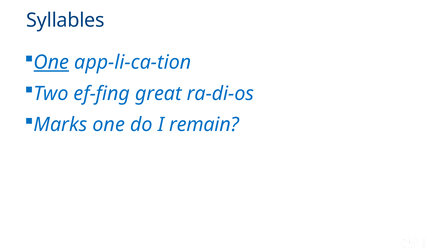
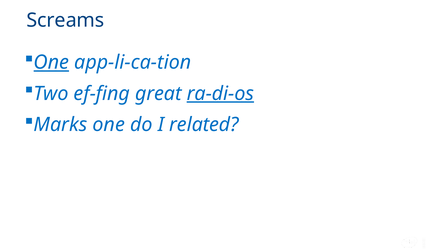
Syllables: Syllables -> Screams (65, 20)
ra-di-os underline: none -> present (220, 93)
remain: remain -> related (204, 125)
